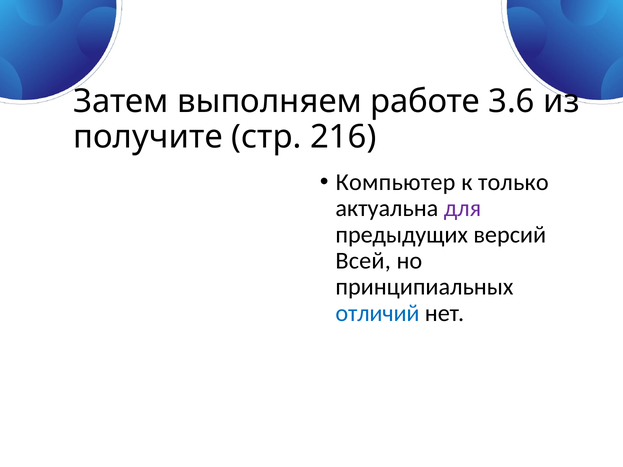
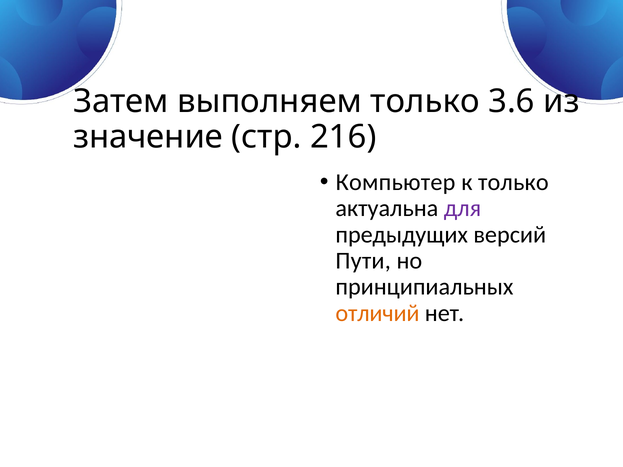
выполняем работе: работе -> только (425, 102)
получите: получите -> значение (148, 137)
Всей: Всей -> Пути (363, 261)
отличий colour: blue -> orange (377, 313)
